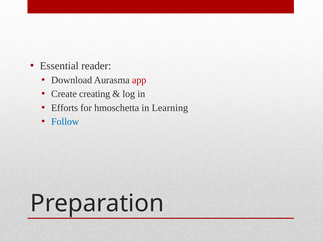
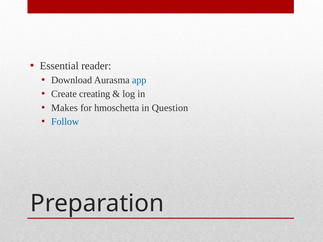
app colour: red -> blue (139, 80)
Efforts: Efforts -> Makes (64, 108)
Learning: Learning -> Question (170, 108)
